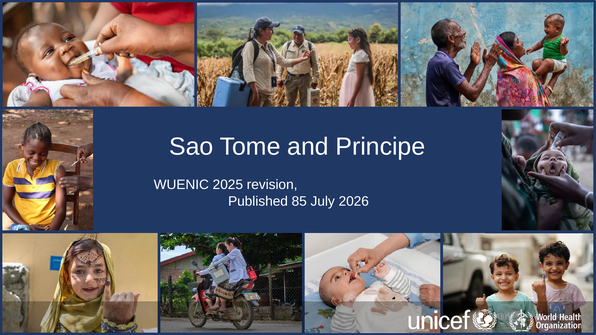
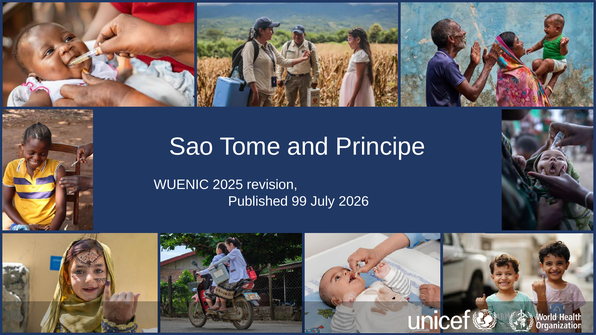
85: 85 -> 99 (299, 201)
